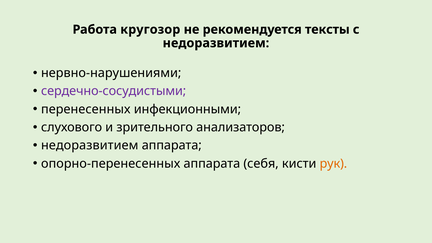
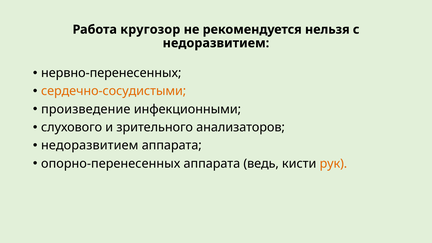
тексты: тексты -> нельзя (327, 30)
нервно-нарушениями: нервно-нарушениями -> нервно-перенесенных (111, 73)
сердечно-сосудистыми colour: purple -> orange (114, 91)
перенесенных: перенесенных -> произведение (86, 109)
себя: себя -> ведь (261, 164)
